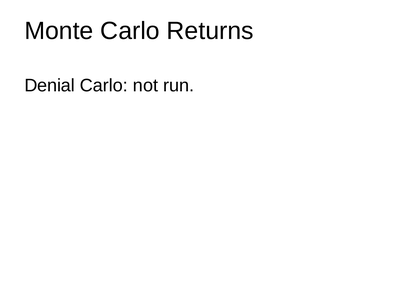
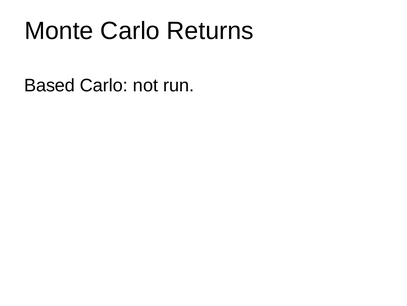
Denial: Denial -> Based (50, 85)
